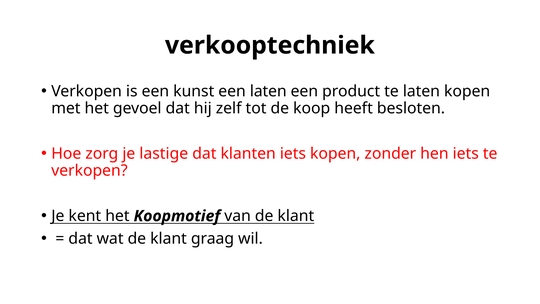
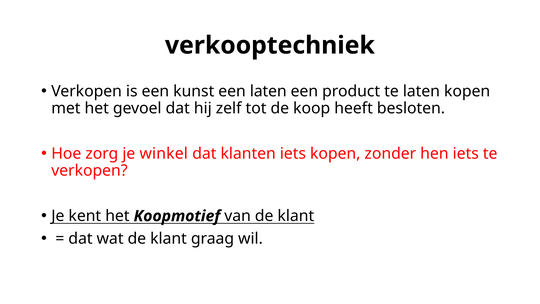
lastige: lastige -> winkel (164, 154)
